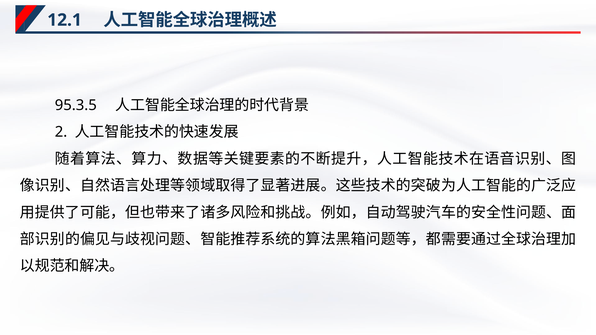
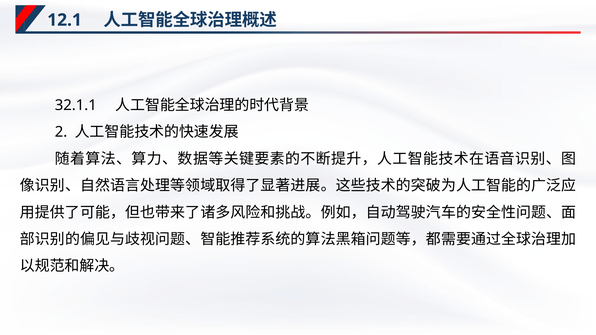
95.3.5: 95.3.5 -> 32.1.1 (76, 105)
